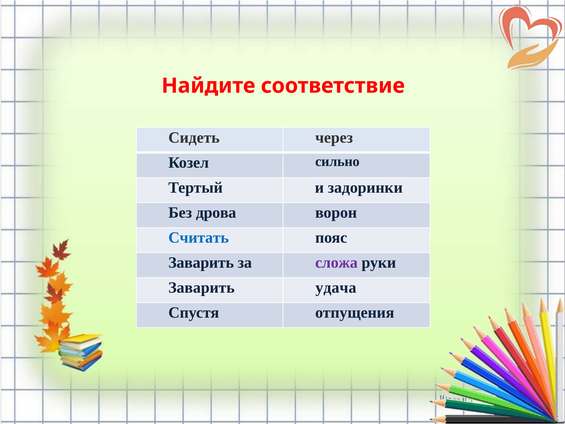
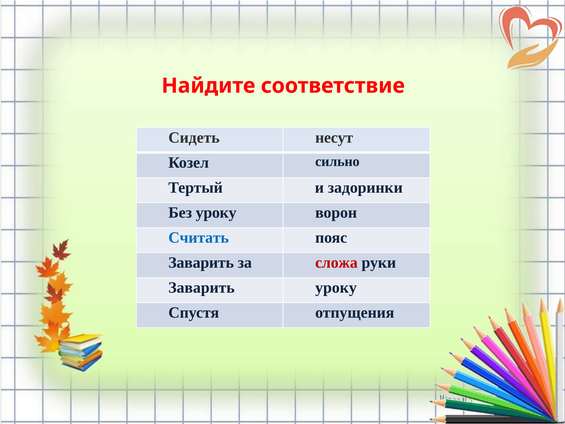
через: через -> несут (334, 137)
Без дрова: дрова -> уроку (216, 212)
сложа colour: purple -> red (336, 263)
Заварить удача: удача -> уроку (336, 288)
